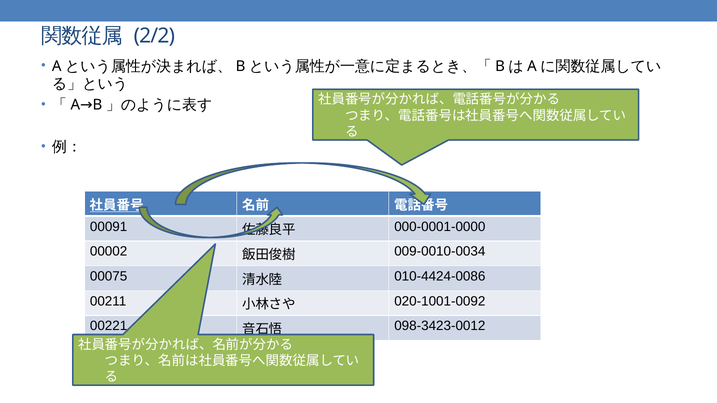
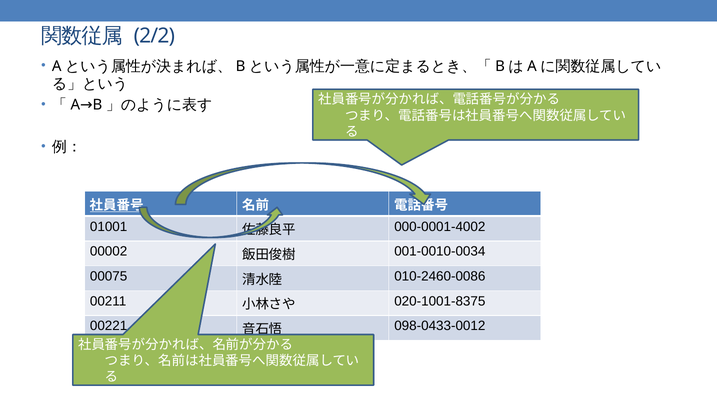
00091: 00091 -> 01001 (109, 227)
000-0001-0000: 000-0001-0000 -> 000-0001-4002 (440, 227)
009-0010-0034: 009-0010-0034 -> 001-0010-0034 (440, 252)
010-4424-0086: 010-4424-0086 -> 010-2460-0086 (440, 277)
020-1001-0092: 020-1001-0092 -> 020-1001-8375 (440, 301)
098-3423-0012: 098-3423-0012 -> 098-0433-0012 (440, 326)
